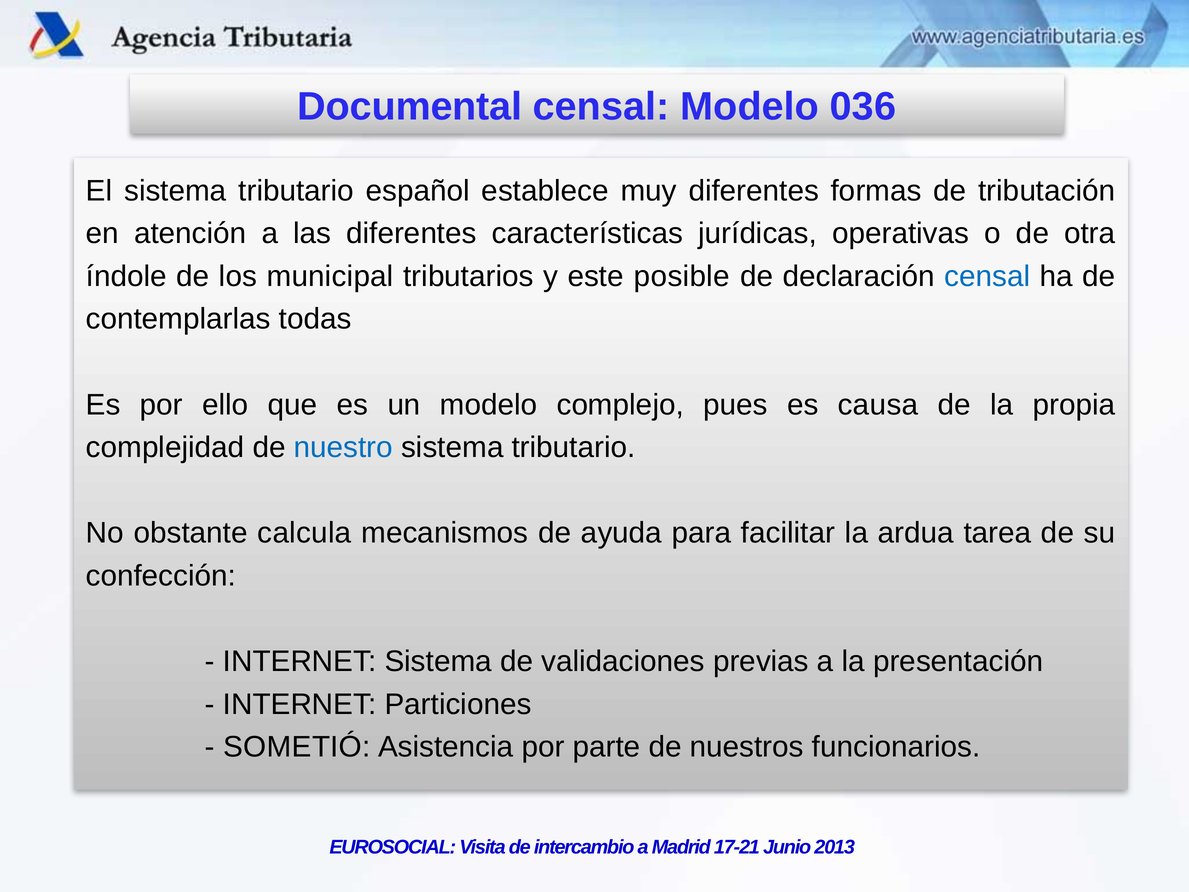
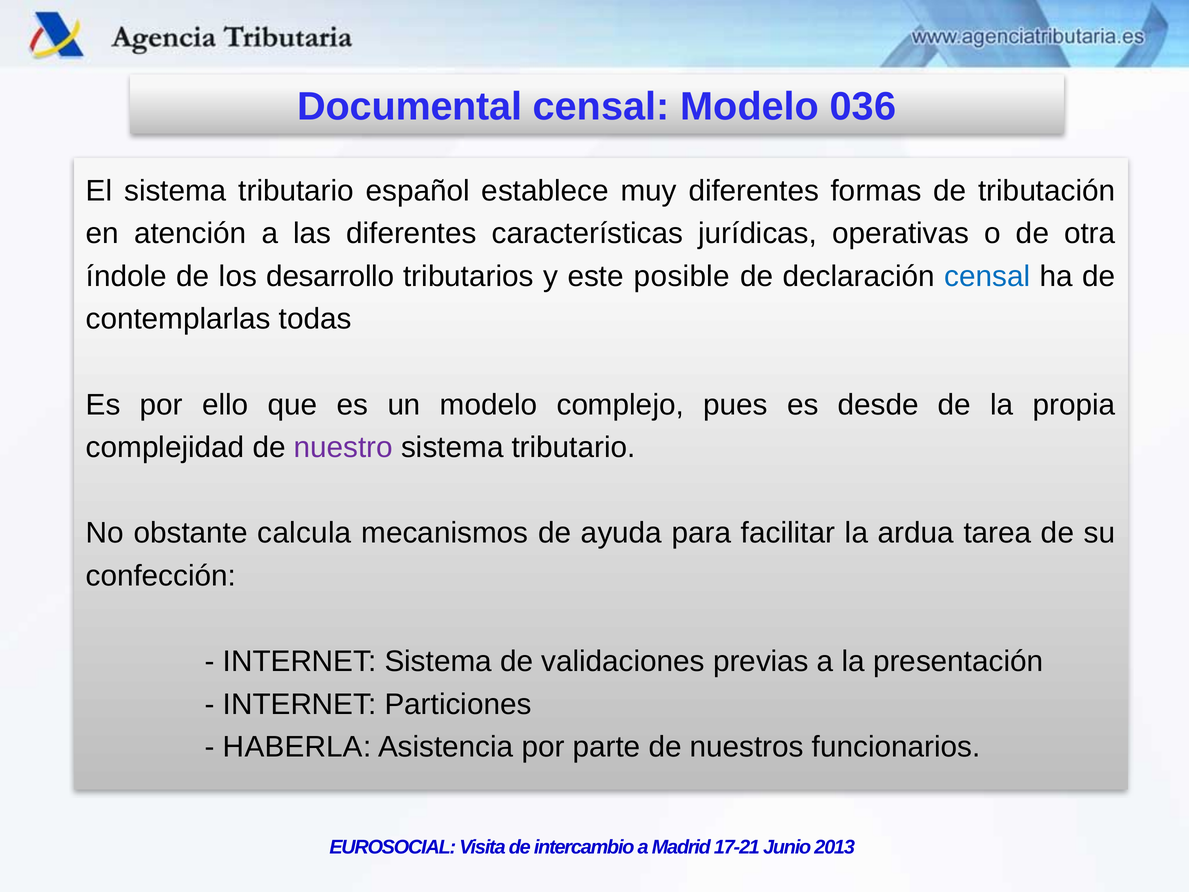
municipal: municipal -> desarrollo (330, 276)
causa: causa -> desde (878, 405)
nuestro colour: blue -> purple (343, 447)
SOMETIÓ: SOMETIÓ -> HABERLA (297, 747)
